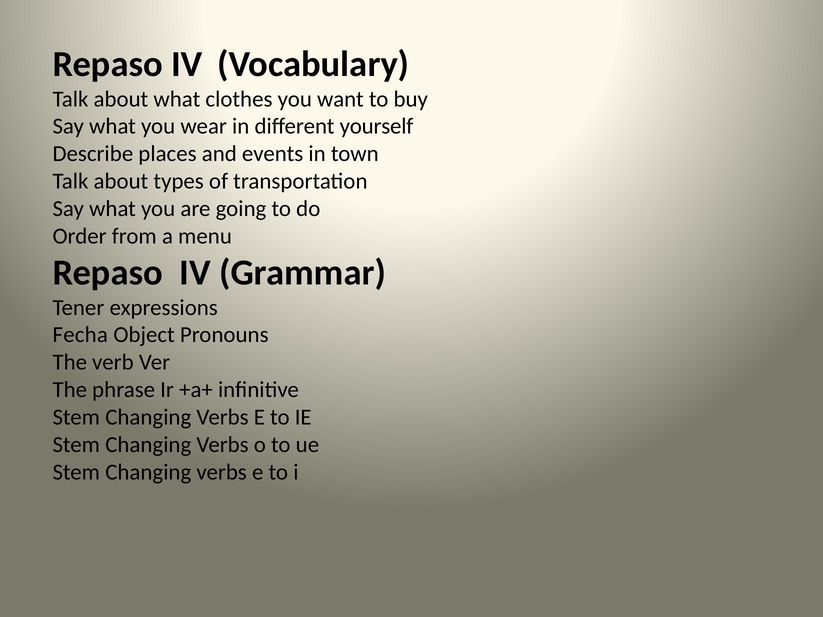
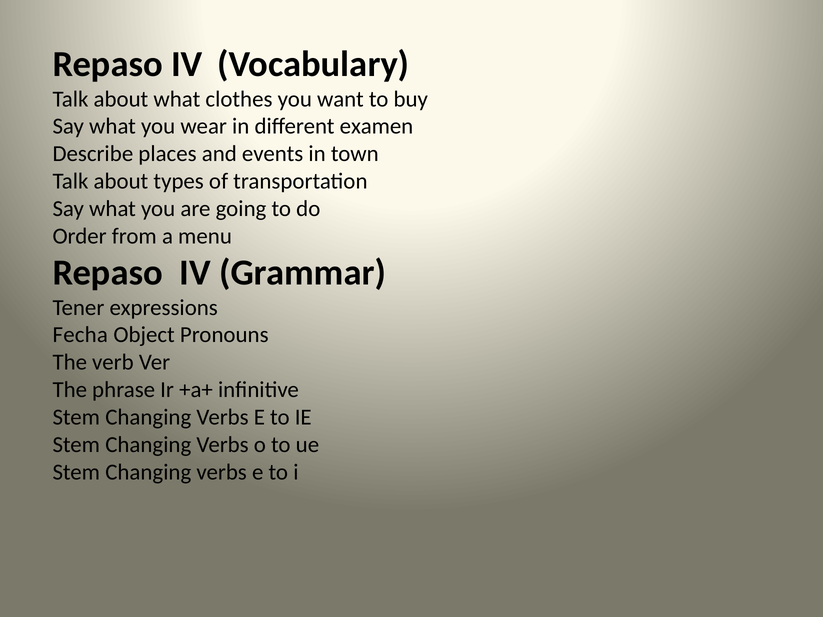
yourself: yourself -> examen (376, 126)
